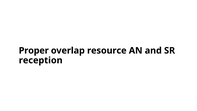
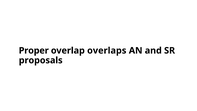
resource: resource -> overlaps (107, 50)
reception: reception -> proposals (41, 60)
